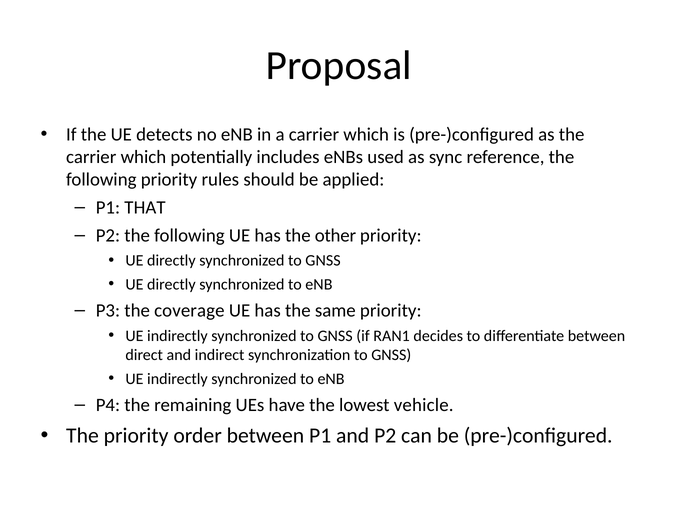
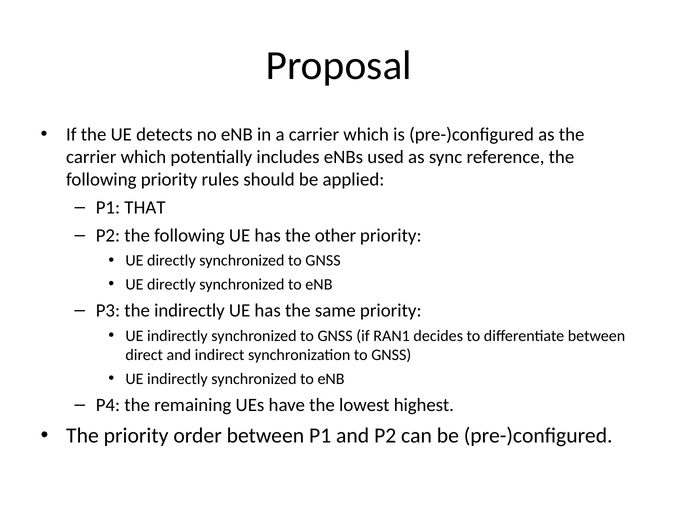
the coverage: coverage -> indirectly (189, 311)
vehicle: vehicle -> highest (424, 406)
